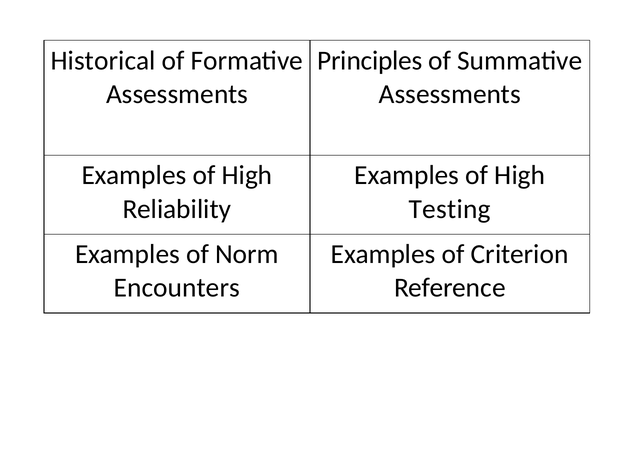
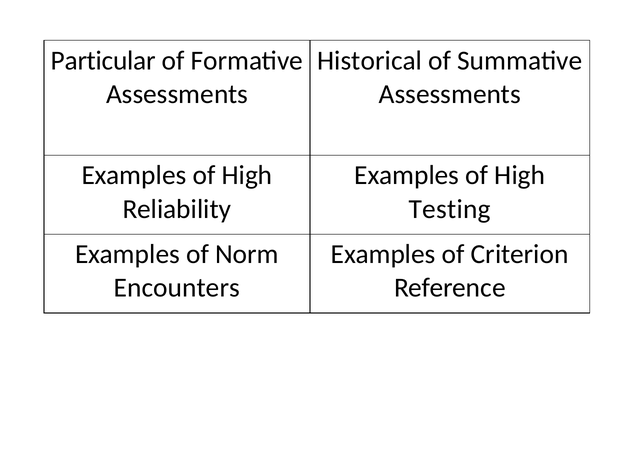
Historical: Historical -> Particular (103, 60)
Principles: Principles -> Historical (370, 60)
